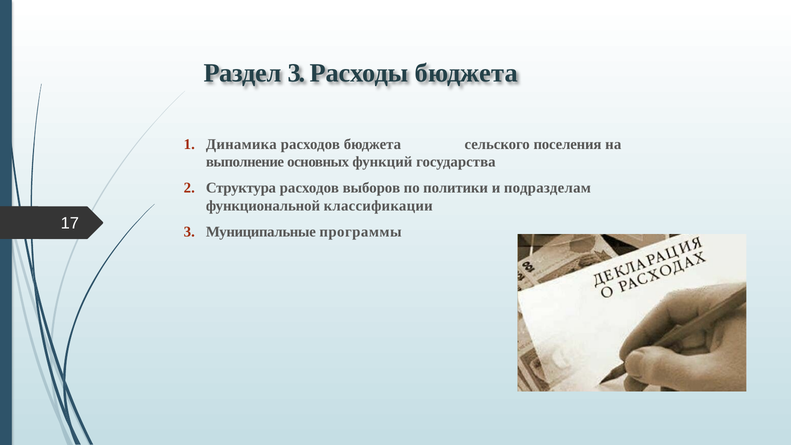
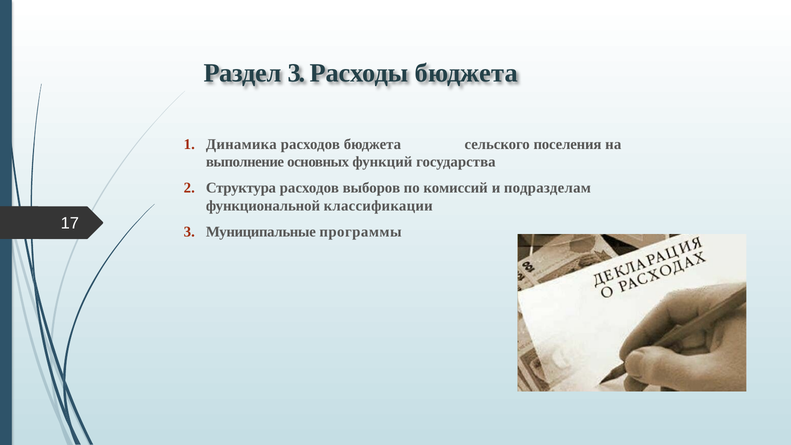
политики: политики -> комиссий (456, 188)
